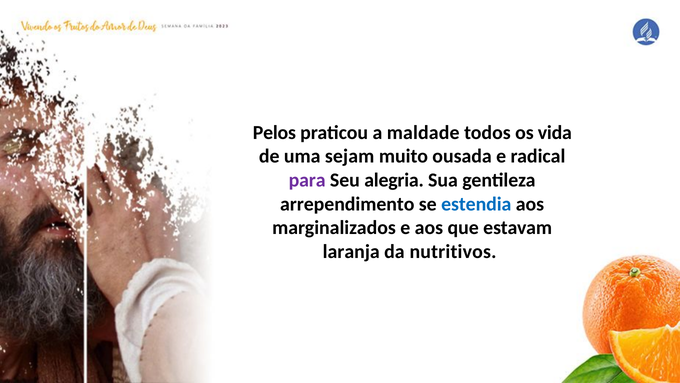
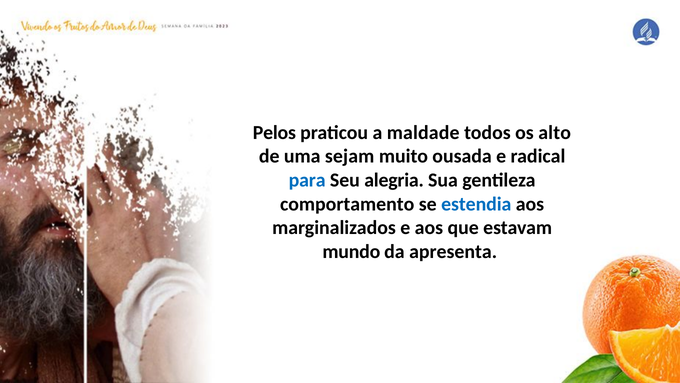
vida: vida -> alto (555, 132)
para colour: purple -> blue (307, 180)
arrependimento: arrependimento -> comportamento (347, 204)
laranja: laranja -> mundo (351, 251)
nutritivos: nutritivos -> apresenta (453, 251)
